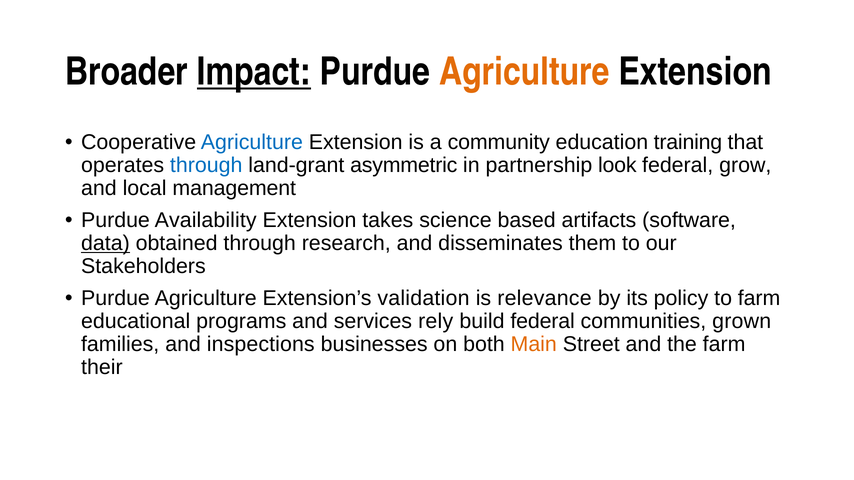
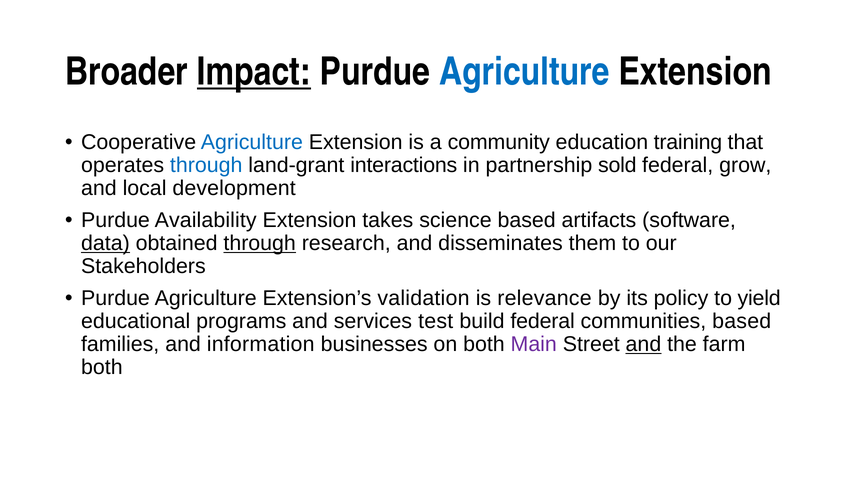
Agriculture colour: orange -> blue (524, 72)
asymmetric: asymmetric -> interactions (404, 166)
look: look -> sold (617, 166)
management: management -> development (234, 189)
through underline: none -> present (260, 244)
to farm: farm -> yield (759, 299)
rely: rely -> test (436, 322)
communities grown: grown -> based (742, 322)
inspections: inspections -> information (261, 345)
Main colour: orange -> purple (534, 345)
and underline: none -> present (643, 345)
their: their -> both (102, 368)
